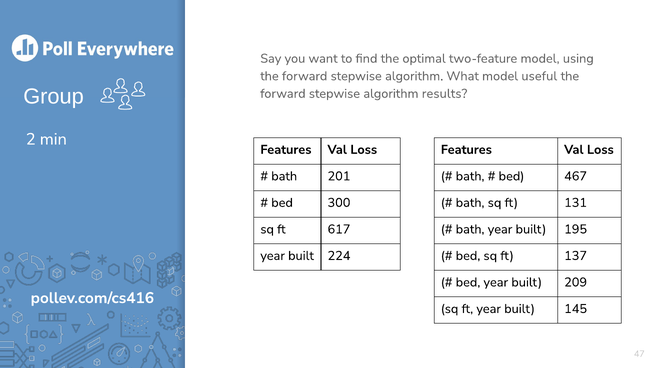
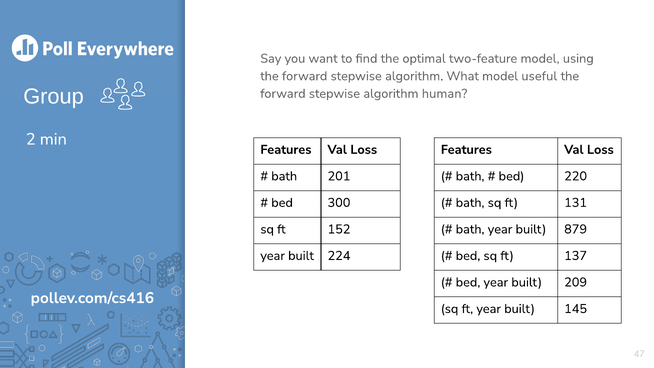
results: results -> human (445, 94)
467: 467 -> 220 (576, 176)
617: 617 -> 152 (339, 229)
195: 195 -> 879 (576, 229)
